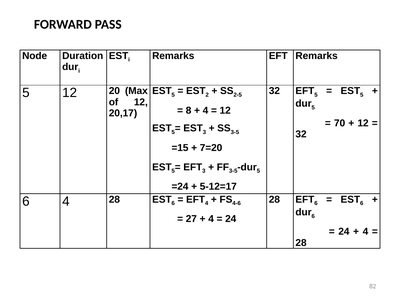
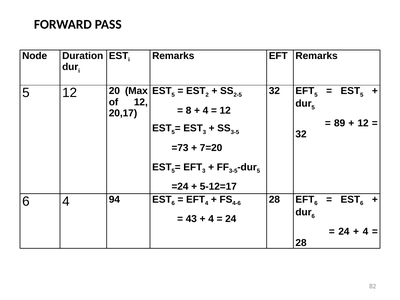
70: 70 -> 89 (340, 123)
=15: =15 -> =73 (180, 148)
4 28: 28 -> 94 (114, 199)
27: 27 -> 43 (191, 219)
